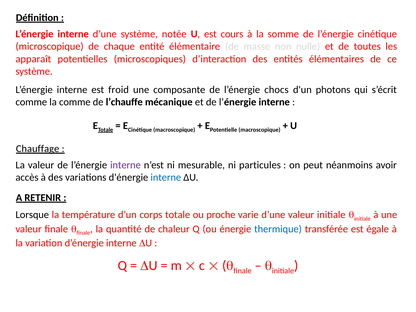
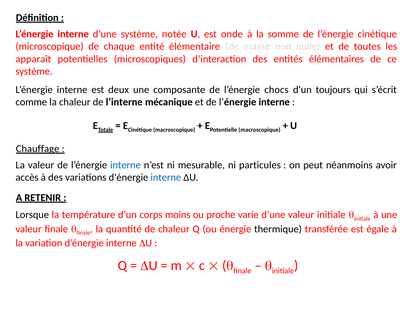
cours: cours -> onde (232, 34)
froid: froid -> deux (119, 90)
photons: photons -> toujours (333, 90)
la comme: comme -> chaleur (75, 102)
l’chauffe: l’chauffe -> l’interne (124, 102)
interne colour: purple -> blue (125, 165)
corps totale: totale -> moins (178, 215)
thermique colour: blue -> black (278, 229)
